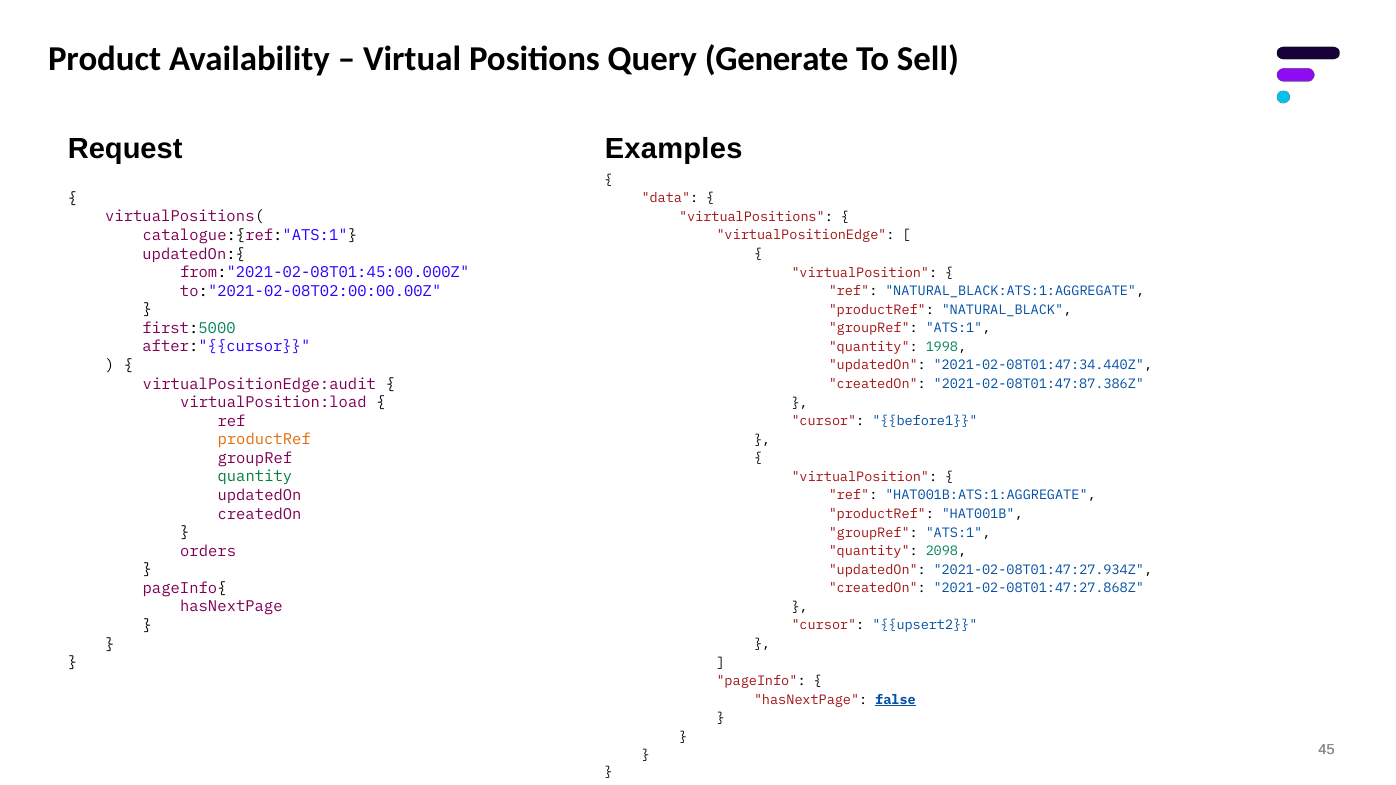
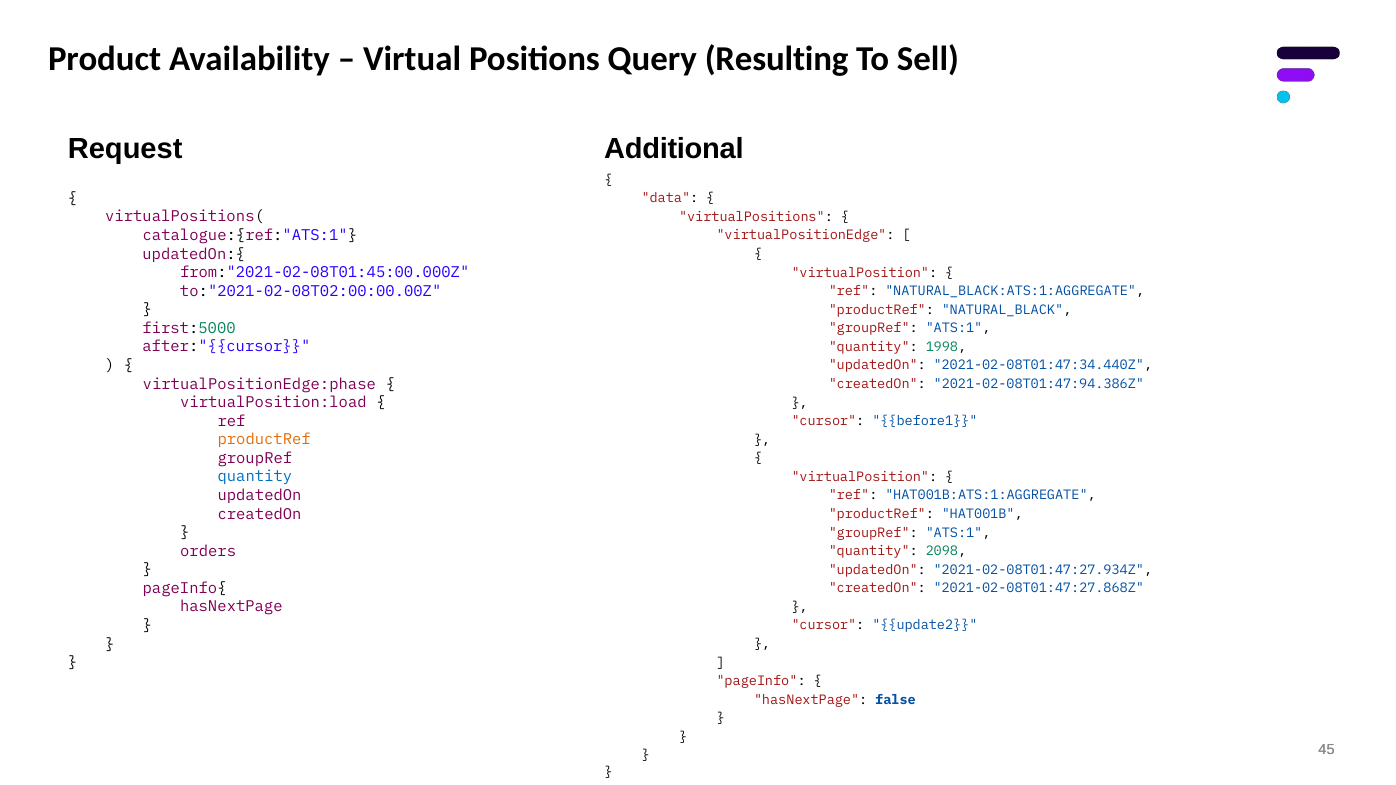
Generate: Generate -> Resulting (777, 59)
Examples: Examples -> Additional (674, 149)
virtualPositionEdge:audit: virtualPositionEdge:audit -> virtualPositionEdge:phase (259, 384)
2021-02-08T01:47:87.386Z: 2021-02-08T01:47:87.386Z -> 2021-02-08T01:47:94.386Z (1039, 384)
quantity colour: green -> blue (255, 477)
upsert2: upsert2 -> update2 (925, 626)
false underline: present -> none (896, 700)
